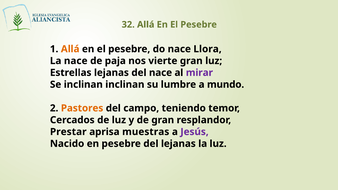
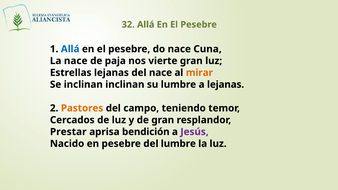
Allá colour: orange -> blue (70, 49)
Llora: Llora -> Cuna (208, 49)
mirar colour: purple -> orange (199, 73)
a mundo: mundo -> lejanas (226, 85)
muestras: muestras -> bendición (146, 132)
del lejanas: lejanas -> lumbre (178, 144)
